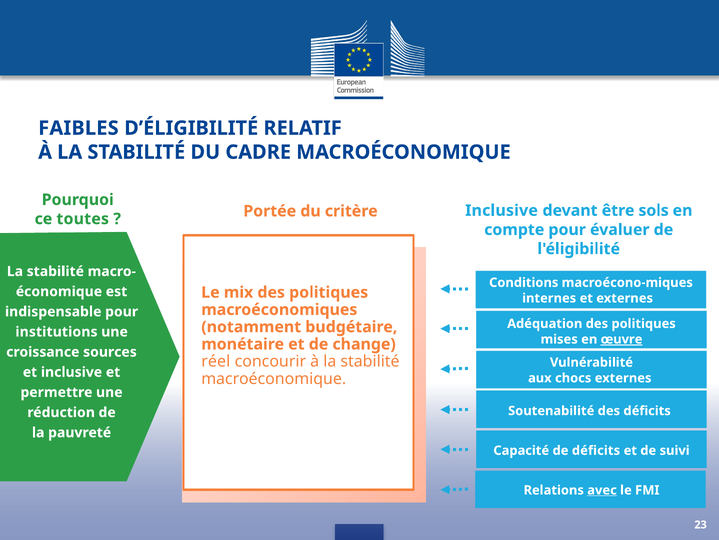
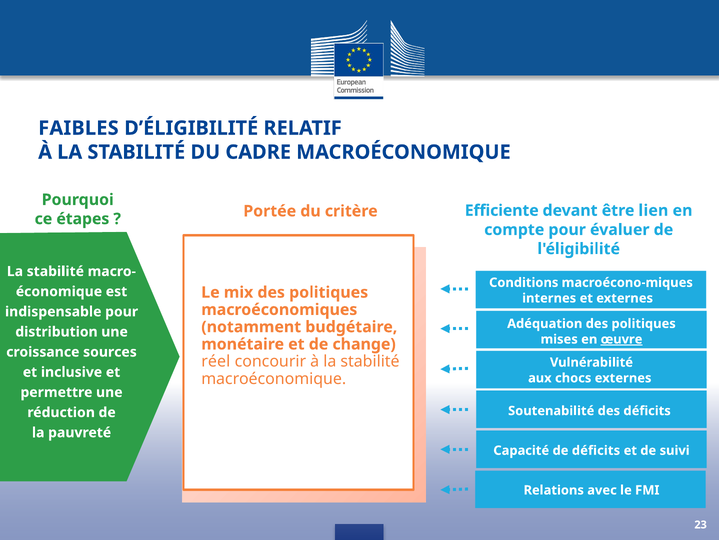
toutes: toutes -> étapes (83, 219)
critère Inclusive: Inclusive -> Efficiente (502, 210)
sols: sols -> lien (653, 210)
institutions: institutions -> distribution (56, 331)
avec underline: present -> none (602, 490)
